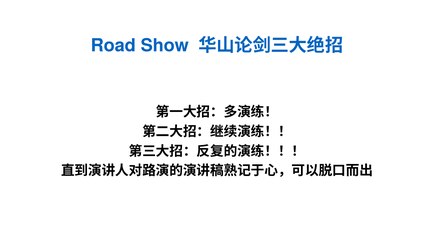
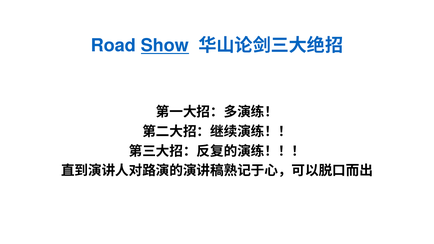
Show underline: none -> present (165, 46)
